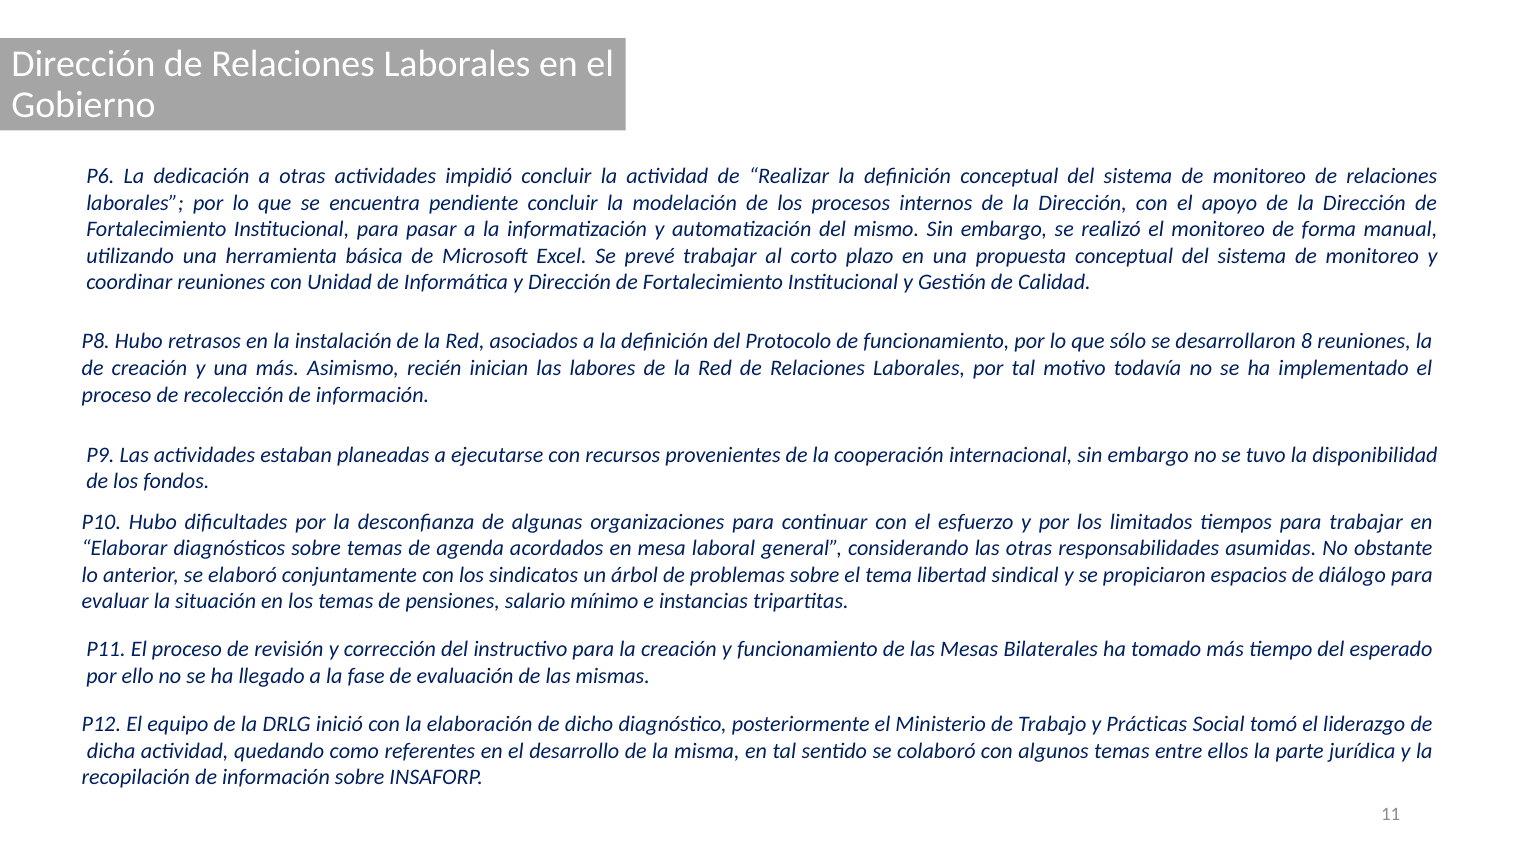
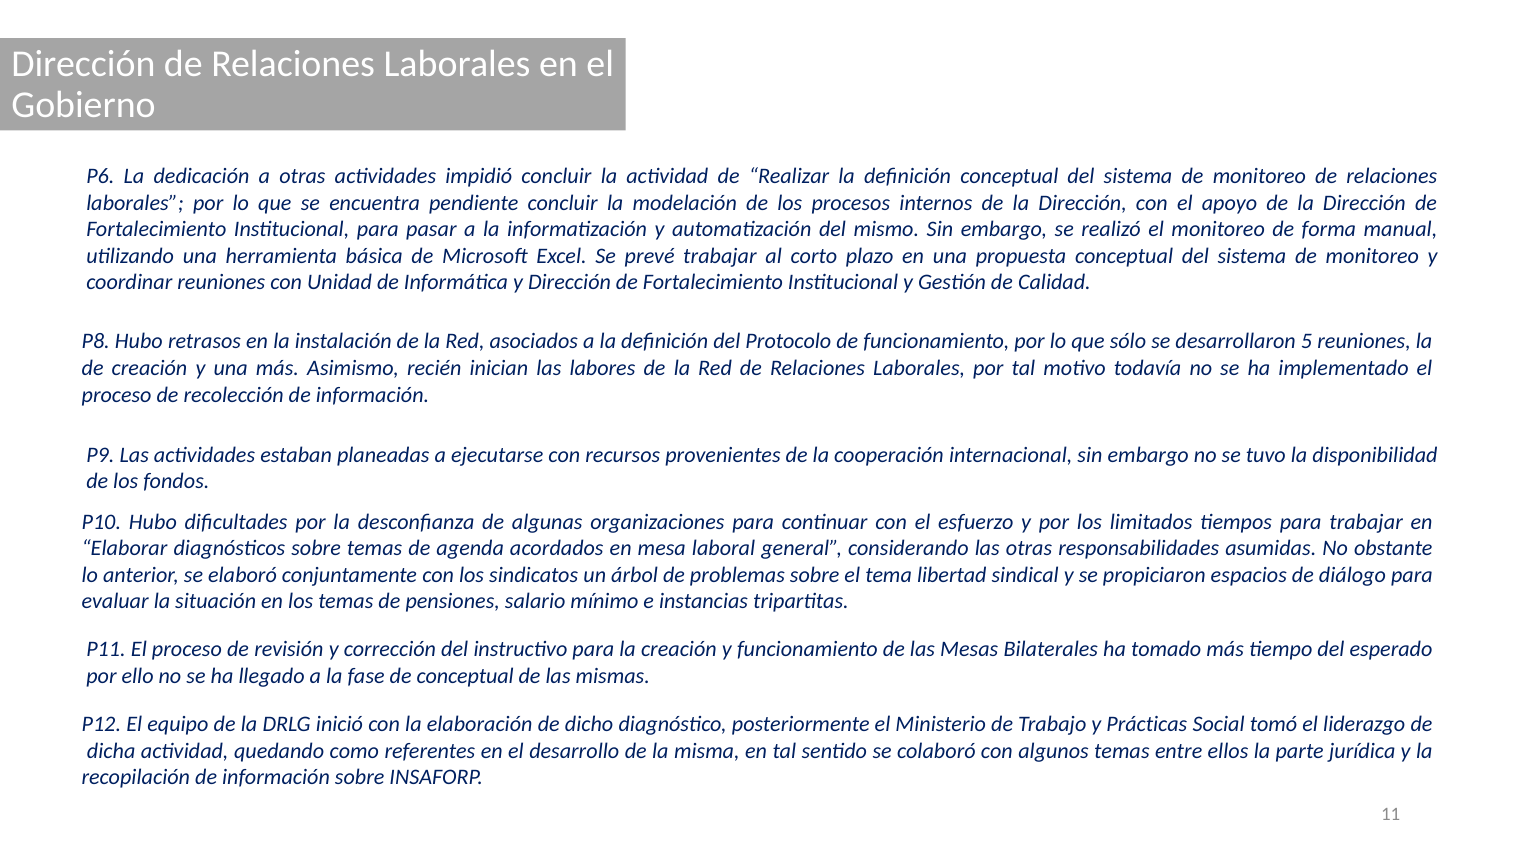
8: 8 -> 5 (1307, 341)
de evaluación: evaluación -> conceptual (465, 676)
